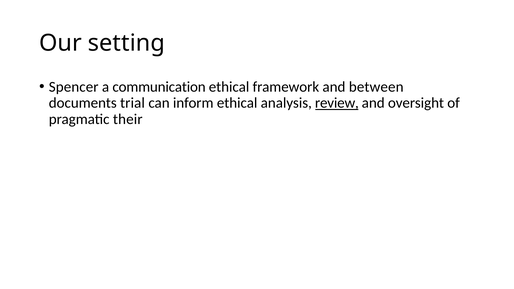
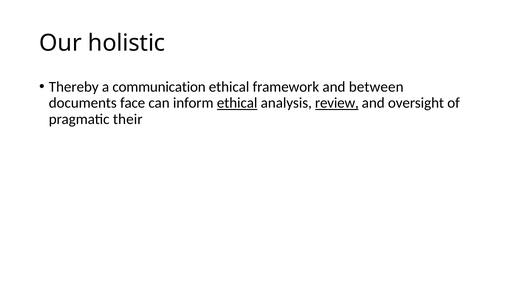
setting: setting -> holistic (127, 43)
Spencer: Spencer -> Thereby (74, 87)
trial: trial -> face (133, 103)
ethical underline: none -> present (237, 103)
